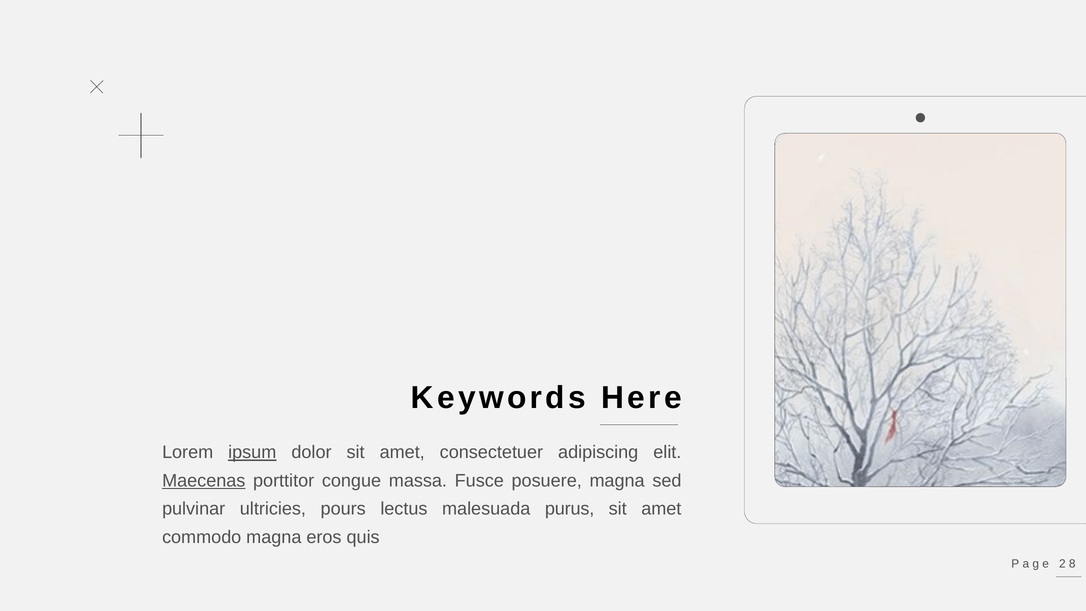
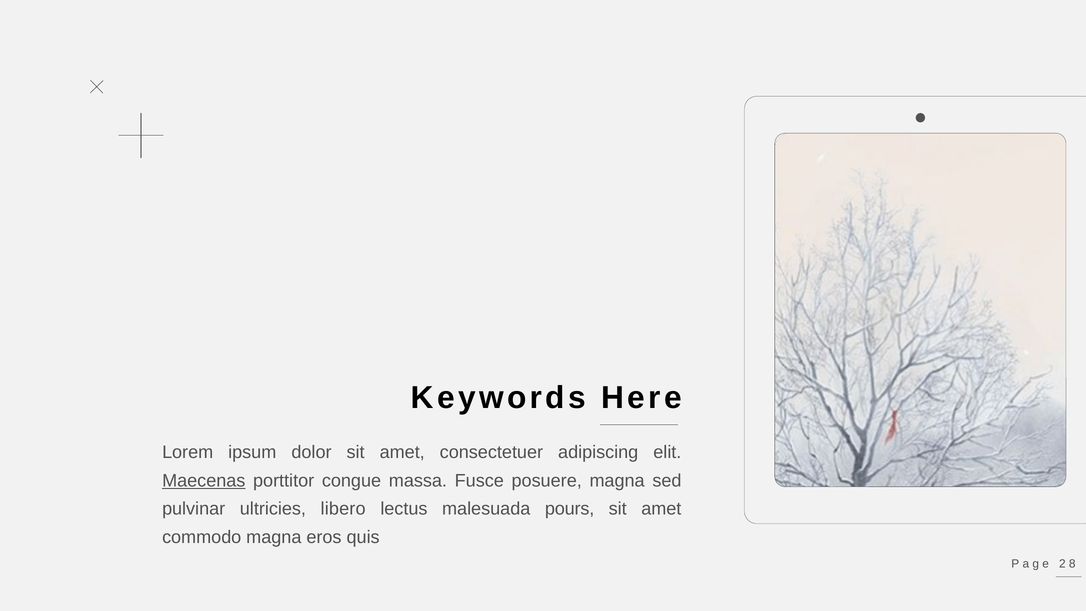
ipsum underline: present -> none (252, 452)
pours: pours -> libero (343, 509)
purus: purus -> pours (570, 509)
